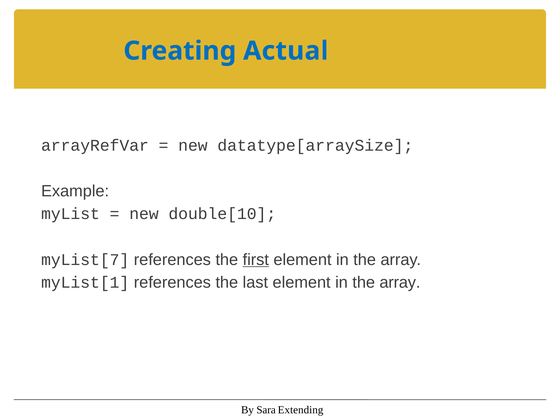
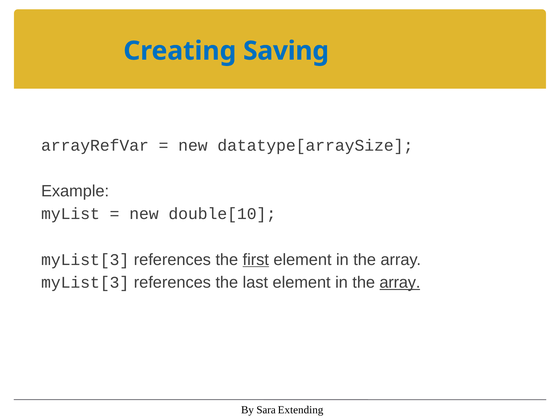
Actual: Actual -> Saving (286, 51)
myList[7: myList[7 -> myList[3 (85, 260)
myList[1: myList[1 -> myList[3 (85, 283)
array underline: none -> present (400, 283)
